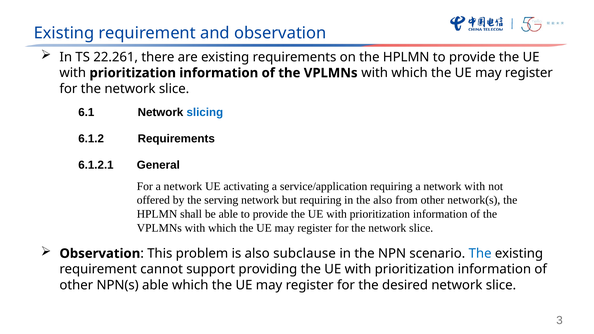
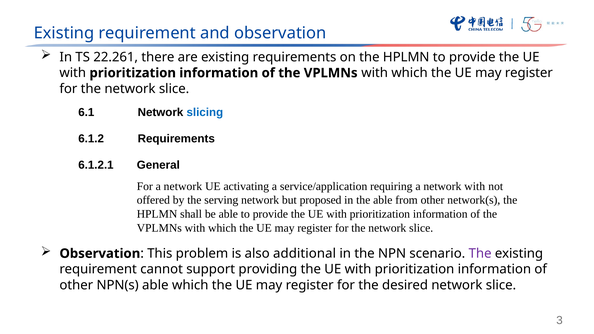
but requiring: requiring -> proposed (321, 200)
the also: also -> able (383, 200)
subclause: subclause -> additional (305, 254)
The colour: blue -> purple (480, 254)
